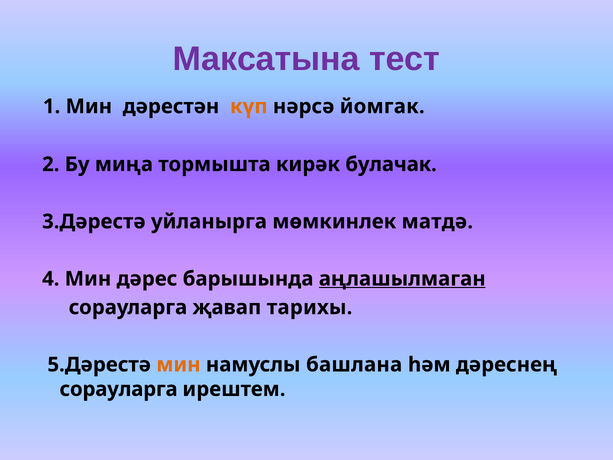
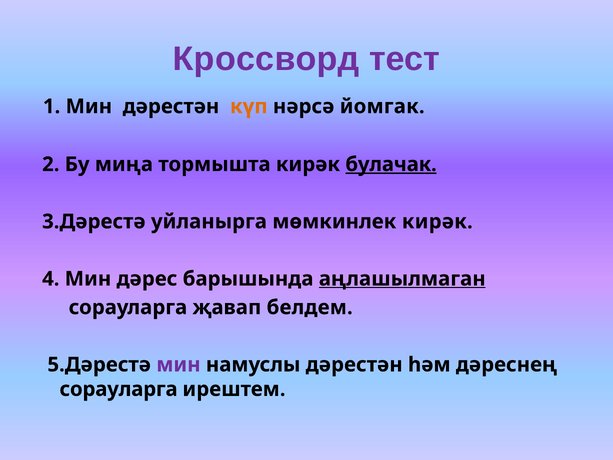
Максатына: Максатына -> Кроссворд (266, 59)
булачак underline: none -> present (391, 164)
мөмкинлек матдә: матдә -> кирәк (437, 221)
тарихы: тарихы -> белдем (310, 307)
мин colour: orange -> purple (178, 364)
намуслы башлана: башлана -> дәрестән (354, 364)
